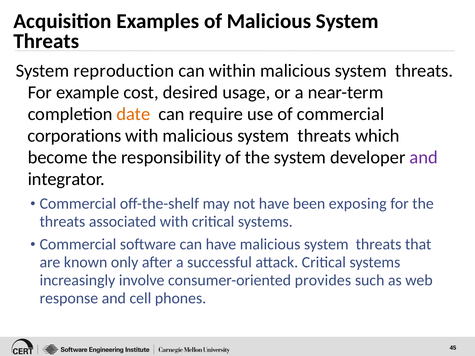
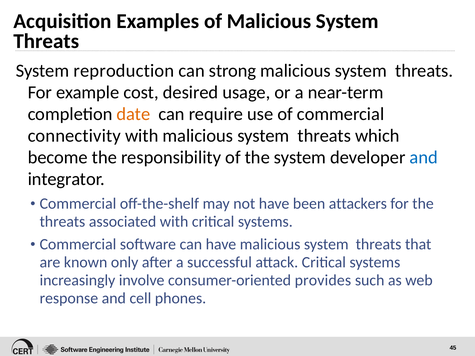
within: within -> strong (233, 71)
corporations: corporations -> connectivity (74, 136)
and colour: purple -> blue (424, 158)
exposing: exposing -> attackers (358, 204)
